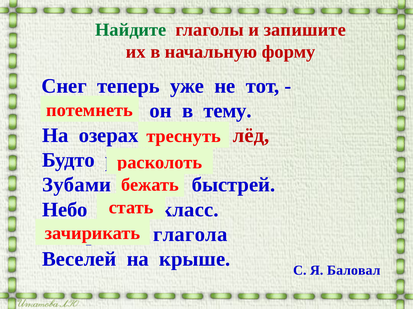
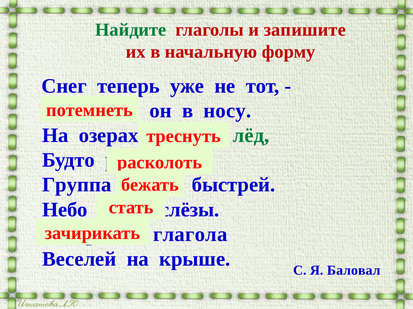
тему: тему -> носу (227, 111)
лёд colour: red -> green (251, 136)
Зубами: Зубами -> Группа (77, 185)
класс: класс -> слёзы (190, 210)
